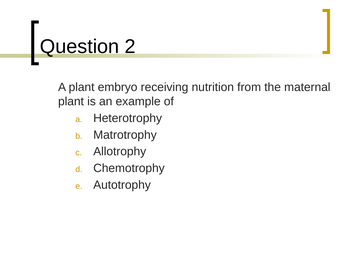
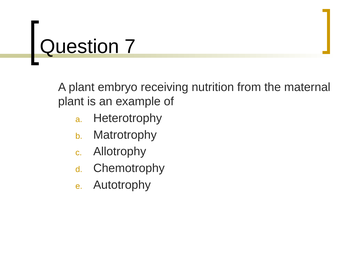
2: 2 -> 7 (130, 47)
